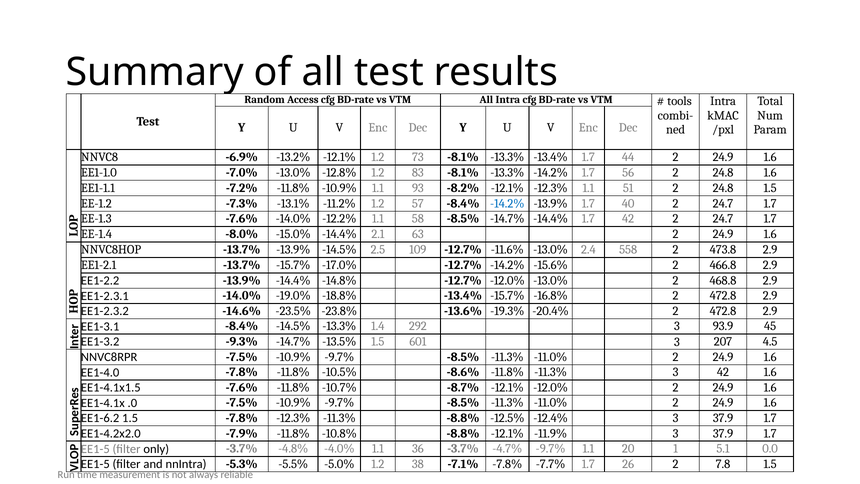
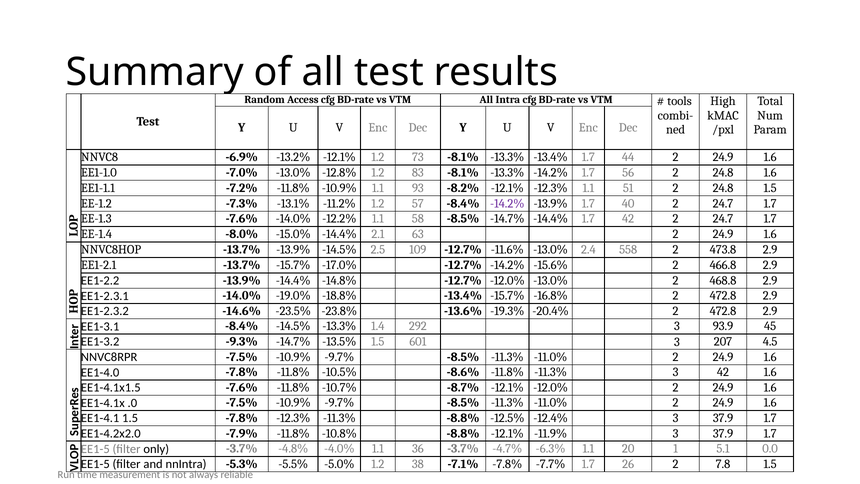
Intra: Intra -> High (723, 101)
-14.2% colour: blue -> purple (507, 203)
EE1-6.2: EE1-6.2 -> EE1-4.1 (100, 418)
-4.7% -9.7%: -9.7% -> -6.3% (551, 448)
